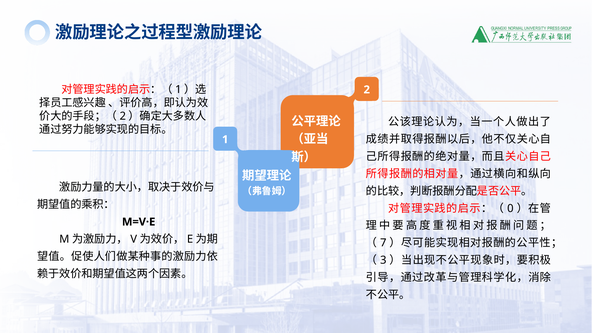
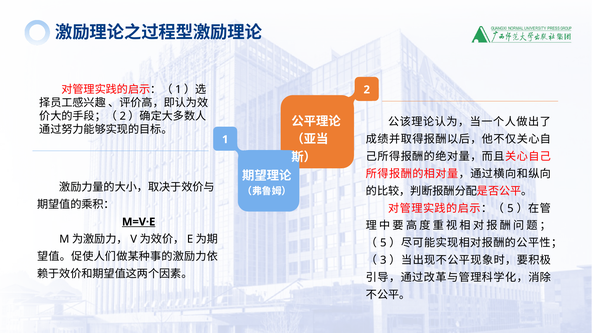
0: 0 -> 5 (510, 208)
M=V·E underline: none -> present (139, 222)
7: 7 -> 5 (383, 243)
